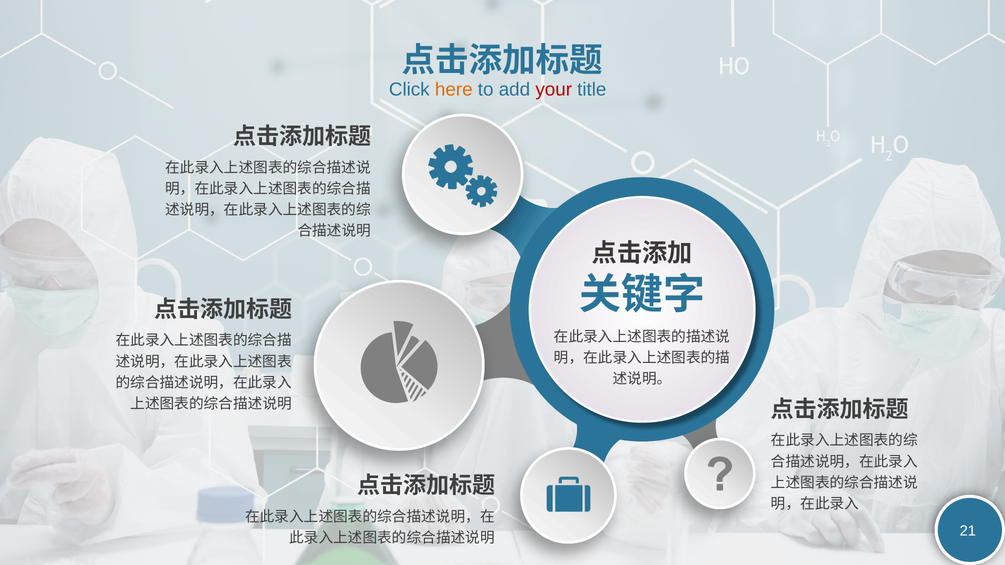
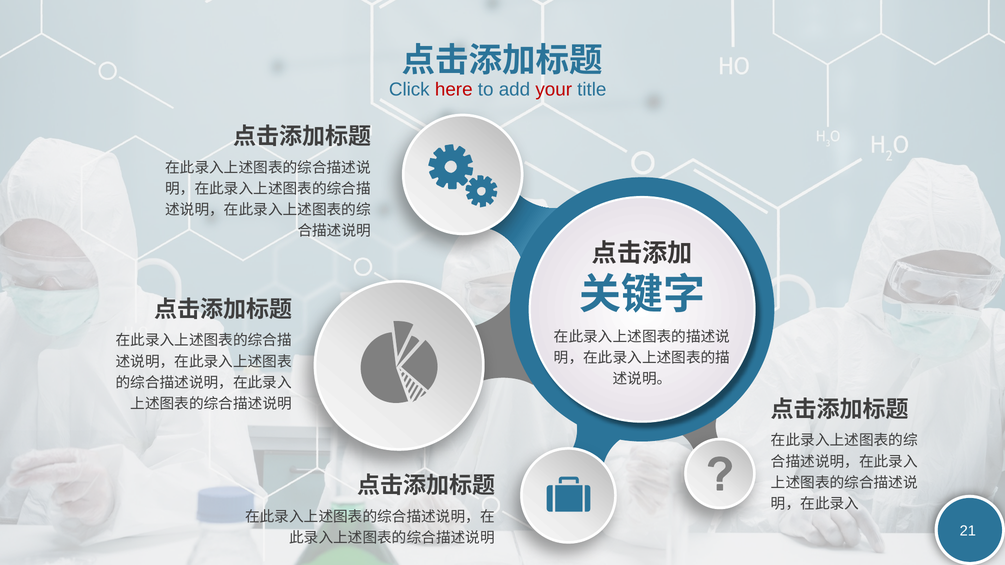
here colour: orange -> red (454, 89)
